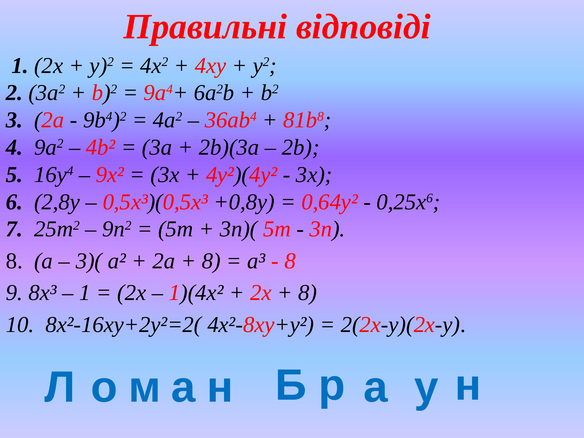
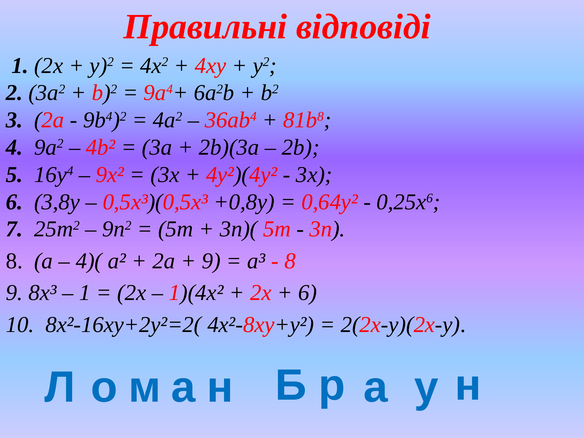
2,8у: 2,8у -> 3,8у (57, 202)
3)(: 3)( -> 4)( (89, 261)
8: 8 -> 9 (211, 261)
8: 8 -> 6 (308, 293)
